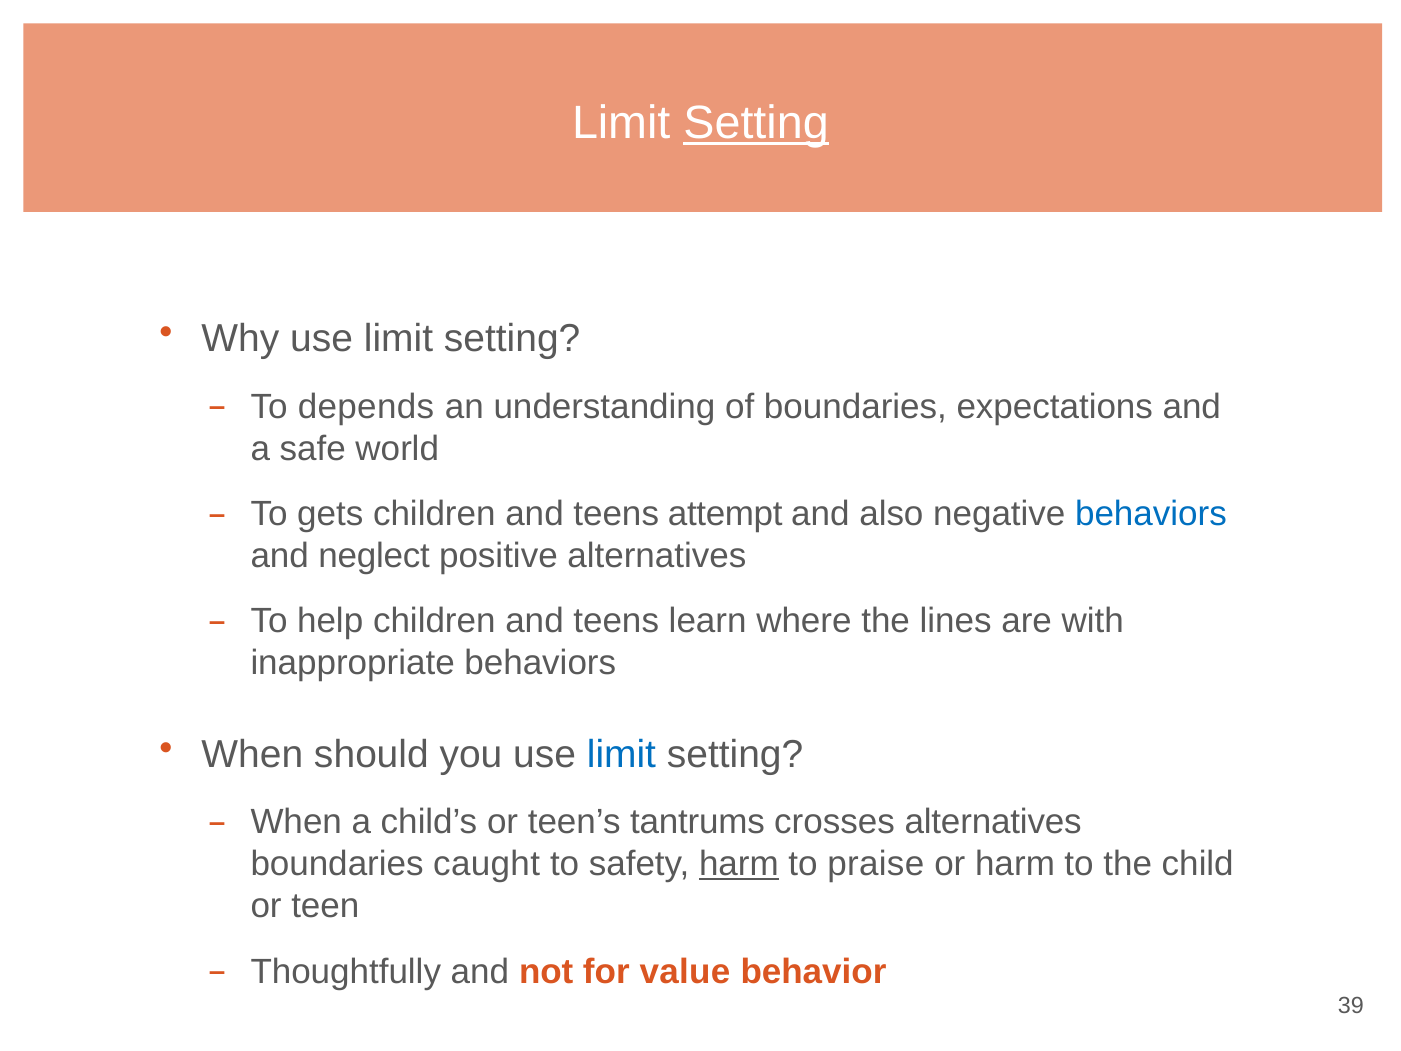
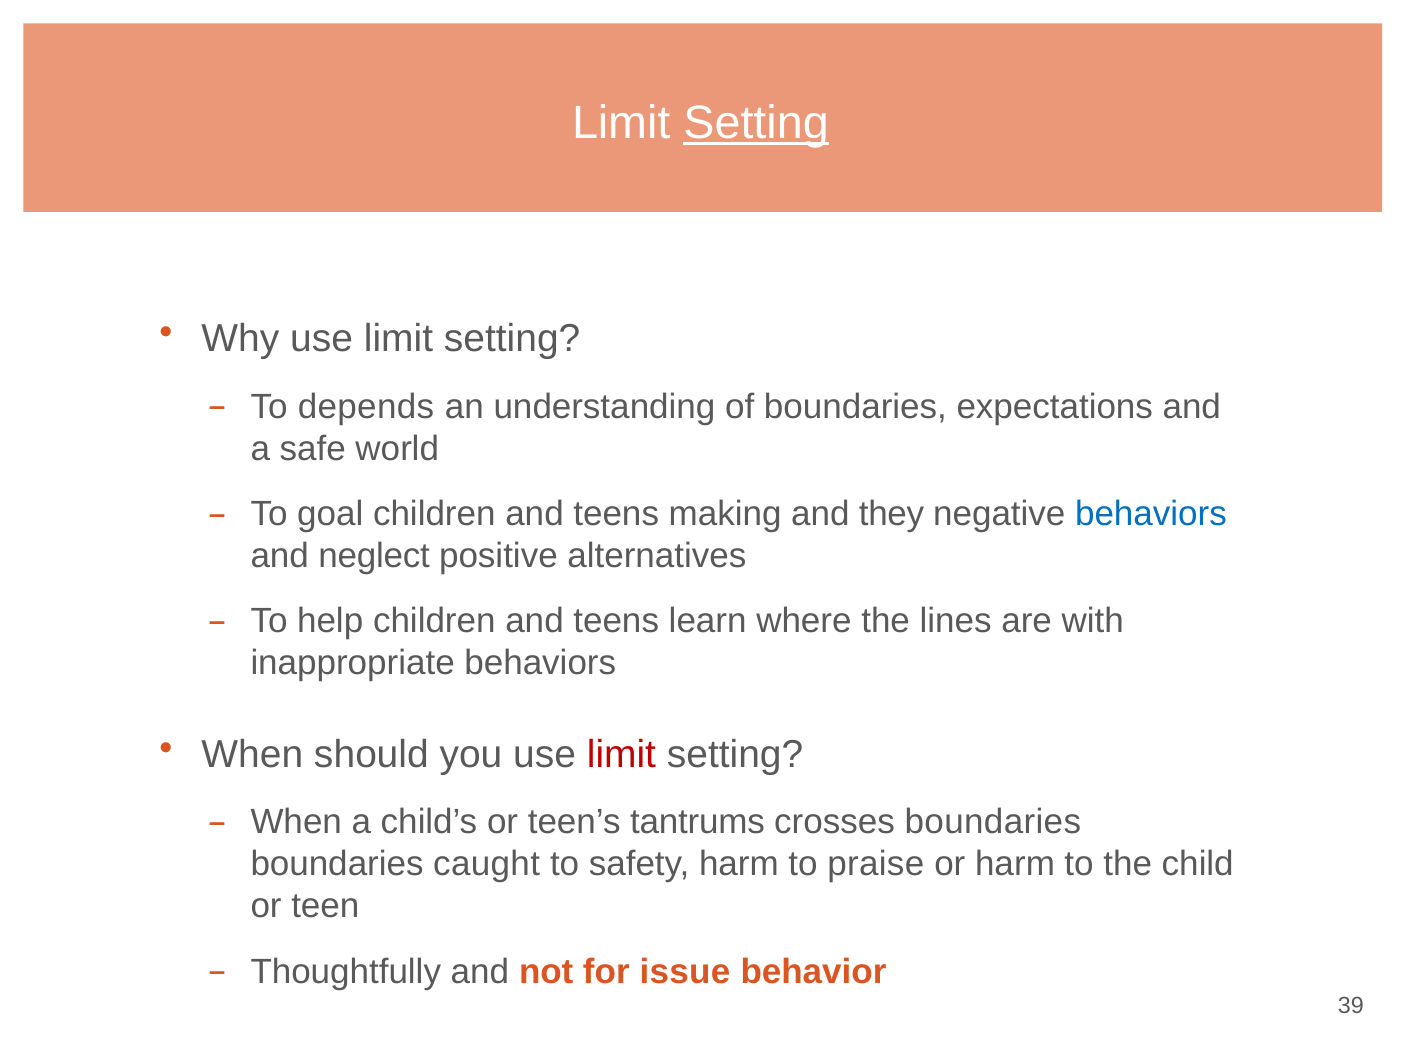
gets: gets -> goal (330, 514)
attempt: attempt -> making (725, 514)
also: also -> they (892, 514)
limit colour: blue -> red (621, 755)
crosses alternatives: alternatives -> boundaries (993, 822)
harm underline: present -> none (739, 864)
value: value -> issue (685, 971)
